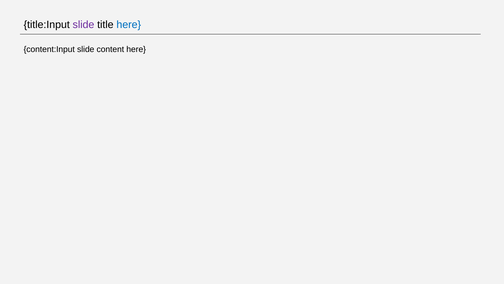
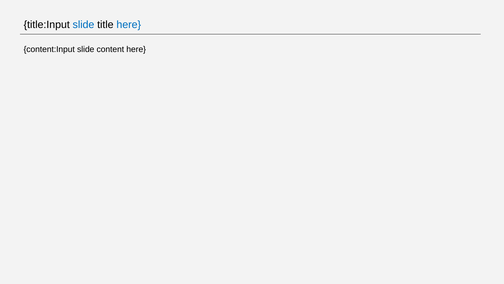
slide colour: purple -> blue (83, 25)
